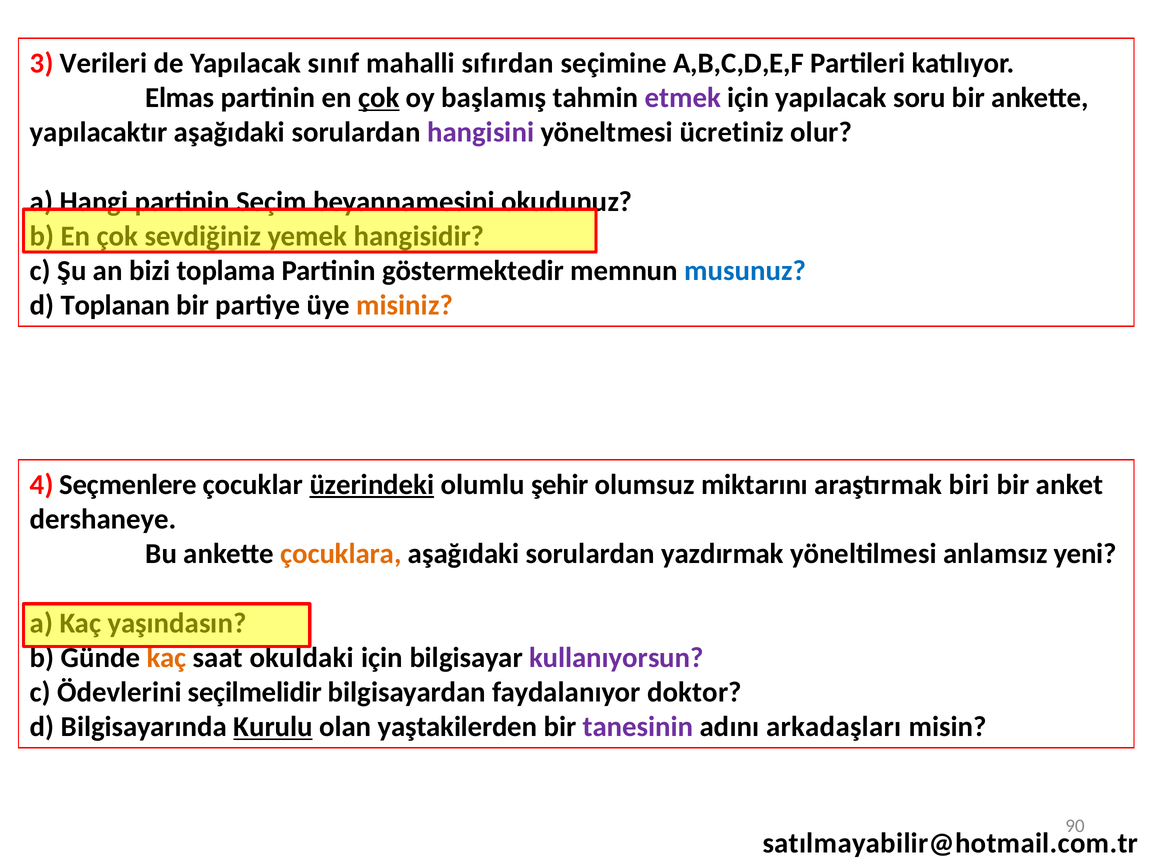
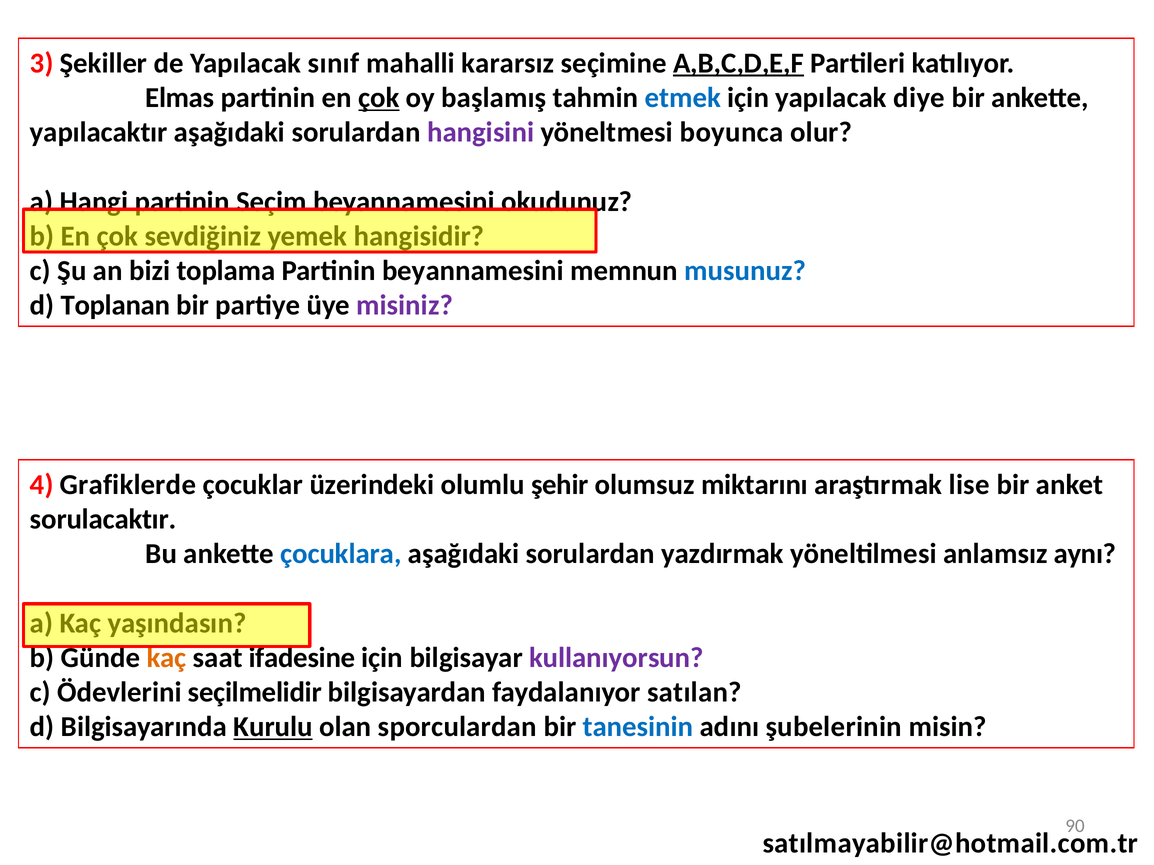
Verileri: Verileri -> Şekiller (103, 63)
sıfırdan: sıfırdan -> kararsız (508, 63)
A,B,C,D,E,F underline: none -> present (739, 63)
etmek colour: purple -> blue (683, 98)
soru: soru -> diye (919, 98)
ücretiniz: ücretiniz -> boyunca (732, 132)
Partinin göstermektedir: göstermektedir -> beyannamesini (473, 271)
misiniz colour: orange -> purple (405, 306)
Seçmenlere: Seçmenlere -> Grafiklerde (128, 485)
üzerindeki underline: present -> none (372, 485)
biri: biri -> lise (969, 485)
dershaneye: dershaneye -> sorulacaktır (103, 520)
çocuklara colour: orange -> blue (341, 554)
yeni: yeni -> aynı (1085, 554)
okuldaki: okuldaki -> ifadesine (302, 658)
doktor: doktor -> satılan (694, 693)
yaştakilerden: yaştakilerden -> sporculardan (457, 727)
tanesinin colour: purple -> blue (638, 727)
arkadaşları: arkadaşları -> şubelerinin (834, 727)
